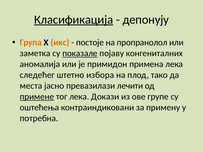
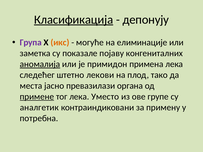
Група colour: orange -> purple (31, 43)
постоје: постоје -> могуће (90, 43)
пропранолол: пропранолол -> елиминације (142, 43)
показале underline: present -> none (80, 53)
аномалија underline: none -> present (40, 64)
избора: избора -> лекови (100, 75)
лечити: лечити -> органа (130, 86)
Докази: Докази -> Уместо (105, 97)
оштећења: оштећења -> аналгетик (39, 108)
